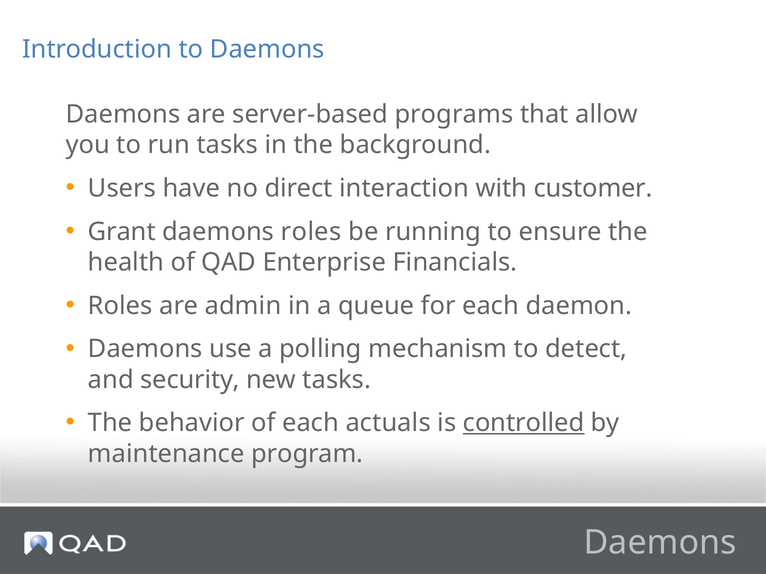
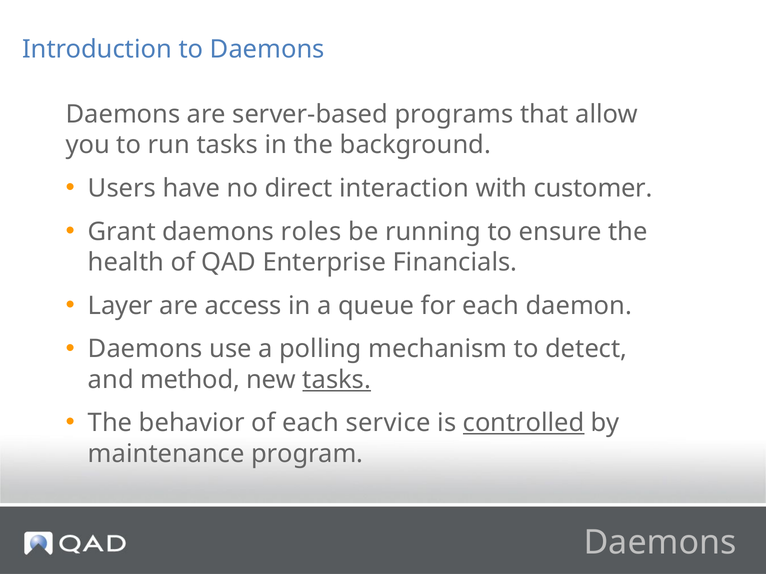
Roles: Roles -> Layer (120, 306)
admin: admin -> access (243, 306)
security: security -> method (190, 380)
tasks underline: none -> present (337, 380)
actuals: actuals -> service (388, 423)
